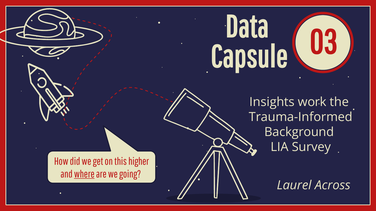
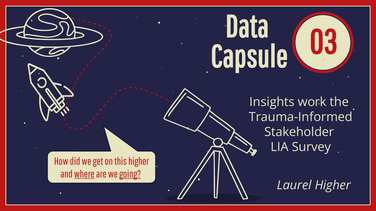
Background: Background -> Stakeholder (299, 132)
going underline: none -> present (130, 174)
Laurel Across: Across -> Higher (333, 186)
